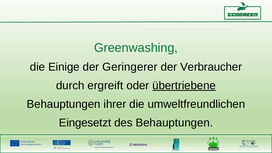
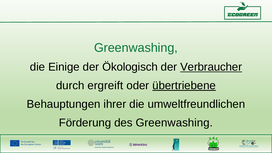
Geringerer: Geringerer -> Ökologisch (130, 67)
Verbraucher underline: none -> present (211, 67)
Eingesetzt: Eingesetzt -> Förderung (85, 123)
des Behauptungen: Behauptungen -> Greenwashing (174, 123)
